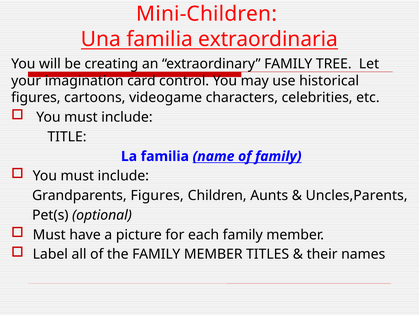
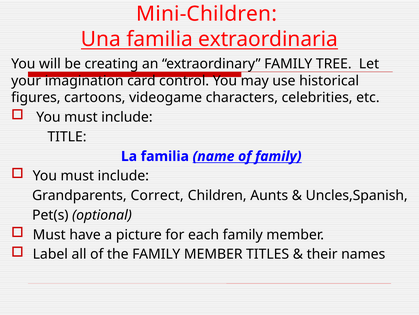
Grandparents Figures: Figures -> Correct (157, 195)
Uncles,Parents: Uncles,Parents -> Uncles,Spanish (357, 195)
